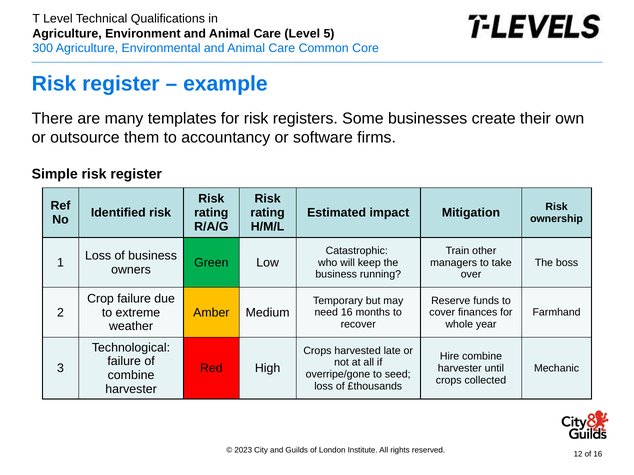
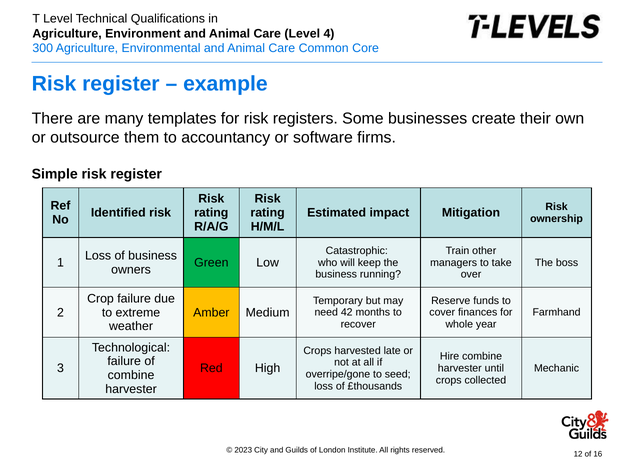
5: 5 -> 4 (329, 34)
need 16: 16 -> 42 (347, 313)
